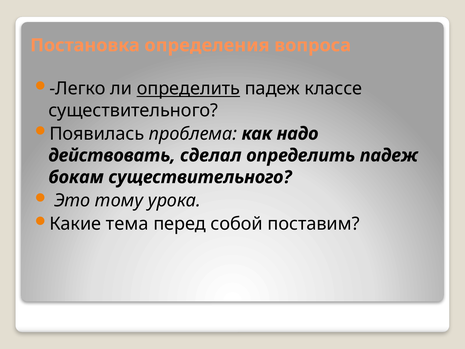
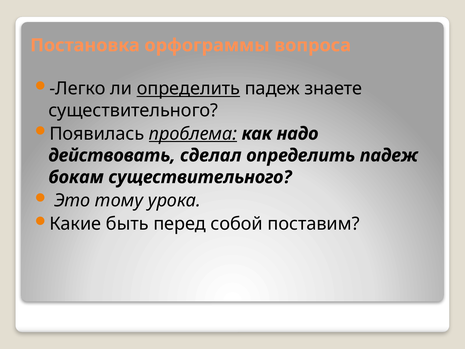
определения: определения -> орфограммы (207, 45)
классе: классе -> знаете (333, 89)
проблема underline: none -> present (193, 134)
тема: тема -> быть (127, 224)
